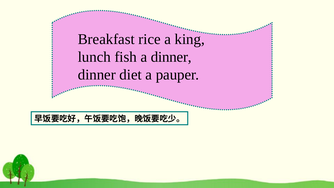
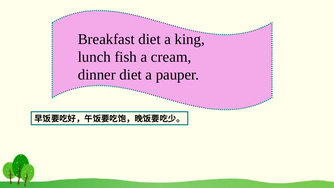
Breakfast rice: rice -> diet (150, 39)
a dinner: dinner -> cream (171, 57)
